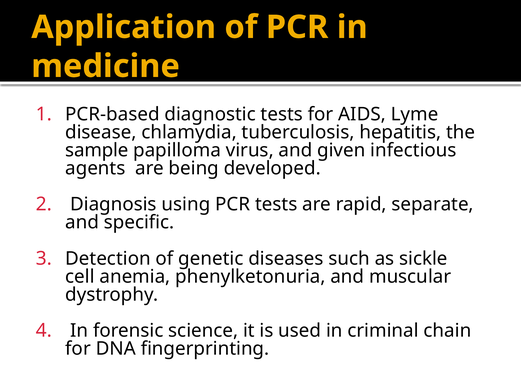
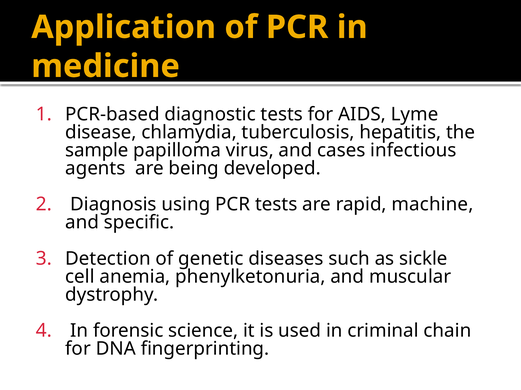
given: given -> cases (341, 151)
separate: separate -> machine (432, 205)
